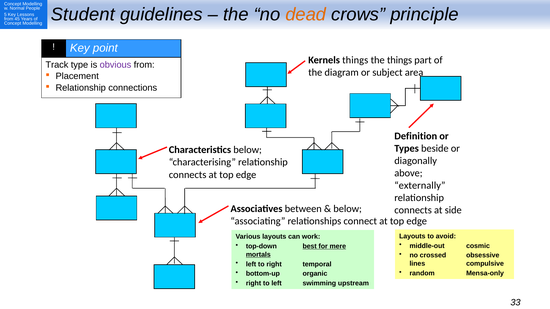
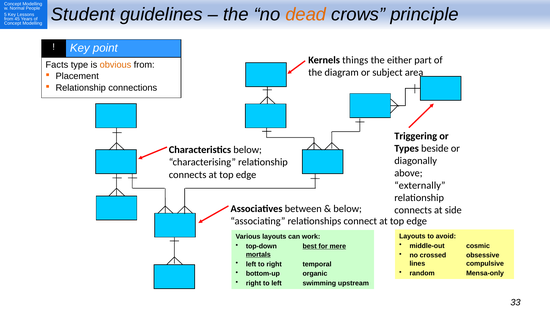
the things: things -> either (400, 60)
Track: Track -> Facts (57, 65)
obvious colour: purple -> orange (115, 65)
Definition: Definition -> Triggering (416, 136)
